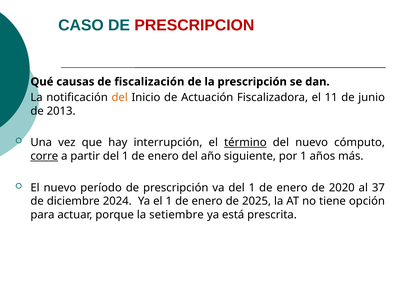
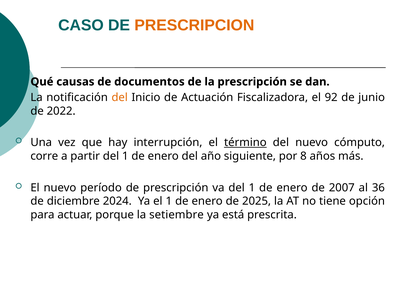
PRESCRIPCION colour: red -> orange (194, 25)
fiscalización: fiscalización -> documentos (149, 82)
11: 11 -> 92 (331, 98)
2013: 2013 -> 2022 (61, 111)
corre underline: present -> none (44, 156)
por 1: 1 -> 8 (303, 156)
2020: 2020 -> 2007 (342, 188)
37: 37 -> 36 (378, 188)
